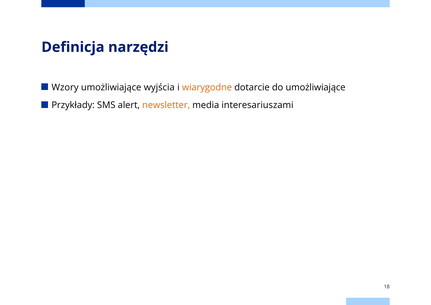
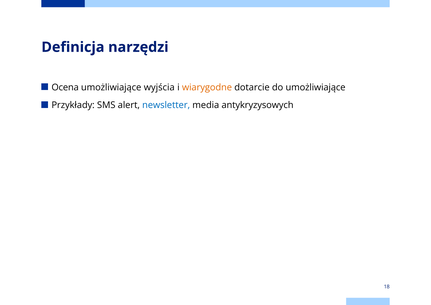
Wzory: Wzory -> Ocena (65, 87)
newsletter colour: orange -> blue (166, 105)
interesariuszami: interesariuszami -> antykryzysowych (258, 105)
